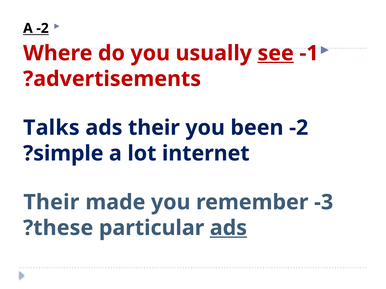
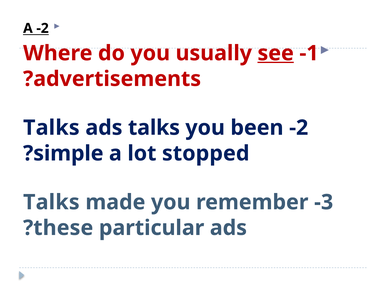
ads their: their -> talks (154, 128)
internet: internet -> stopped (206, 154)
Their: Their -> Talks (51, 203)
ads underline: present -> none (228, 228)
